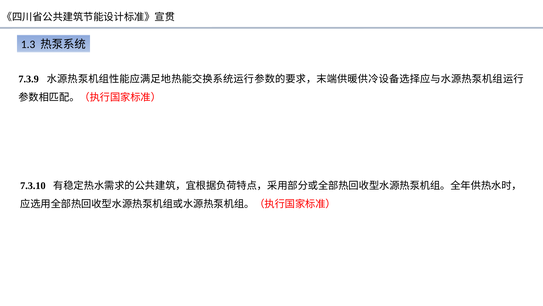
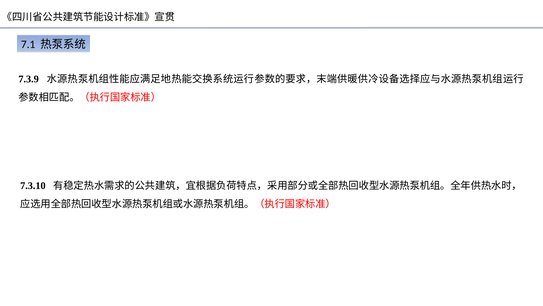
1.3: 1.3 -> 7.1 (28, 44)
